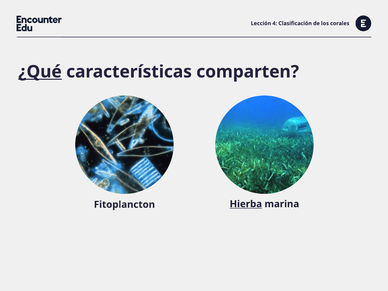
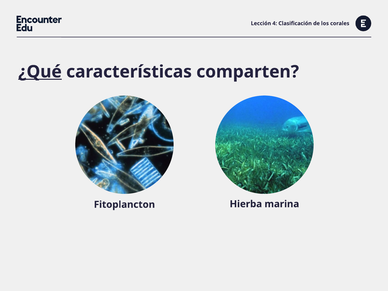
Hierba underline: present -> none (246, 204)
